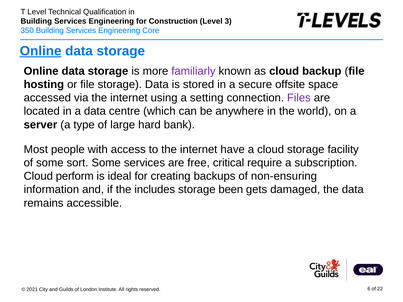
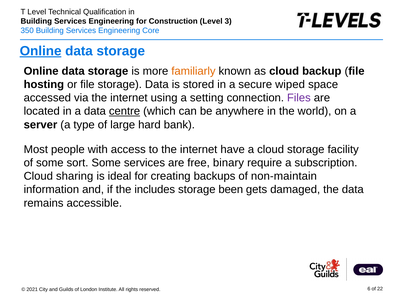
familiarly colour: purple -> orange (193, 71)
offsite: offsite -> wiped (290, 85)
centre underline: none -> present (125, 111)
critical: critical -> binary (228, 163)
perform: perform -> sharing (75, 176)
non-ensuring: non-ensuring -> non-maintain (284, 176)
